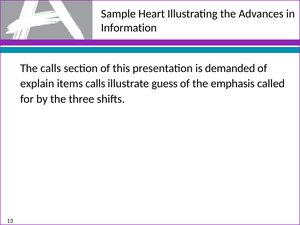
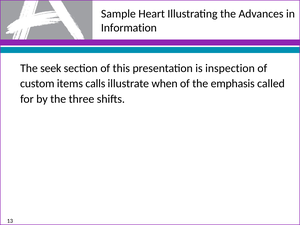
The calls: calls -> seek (51, 68)
demanded: demanded -> inspection (230, 68)
explain: explain -> custom (37, 84)
guess: guess -> when (165, 84)
